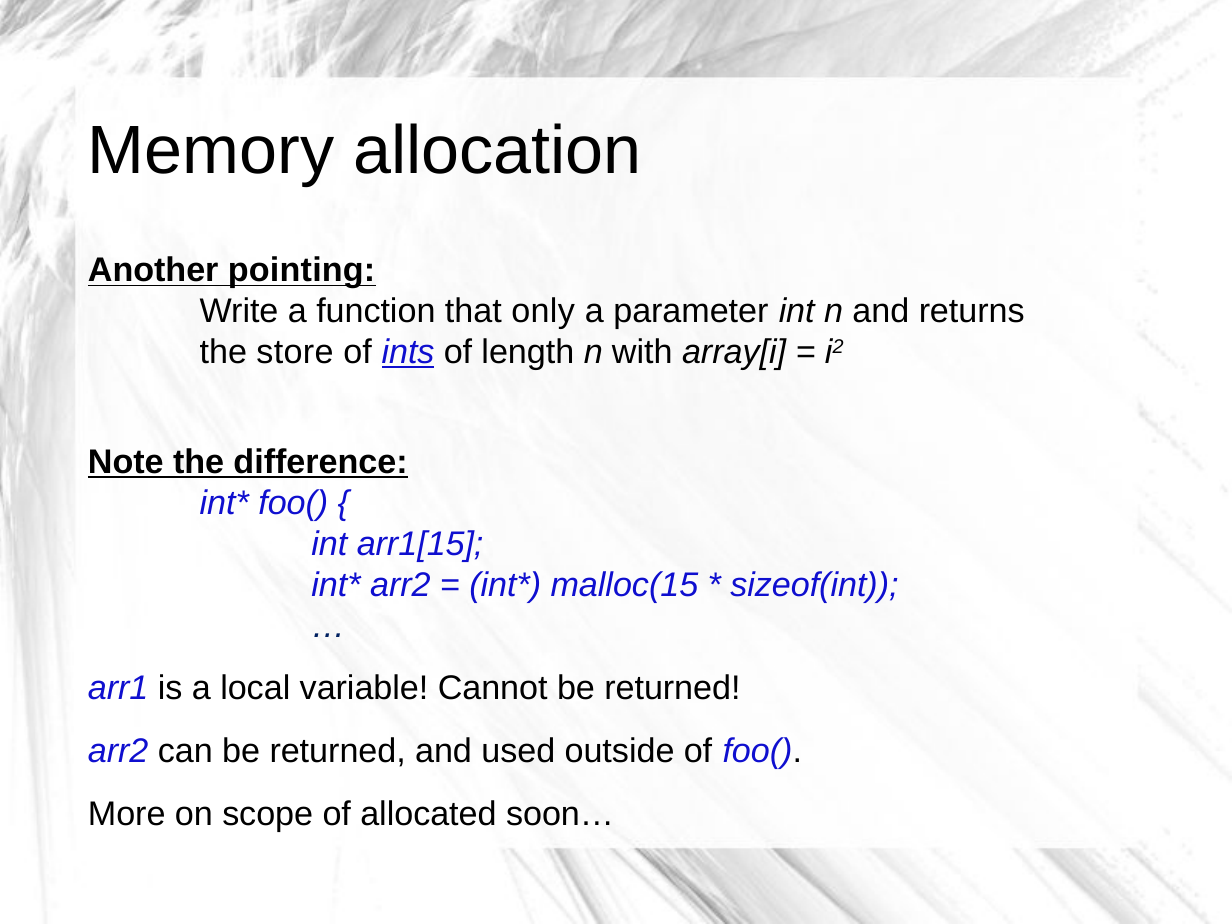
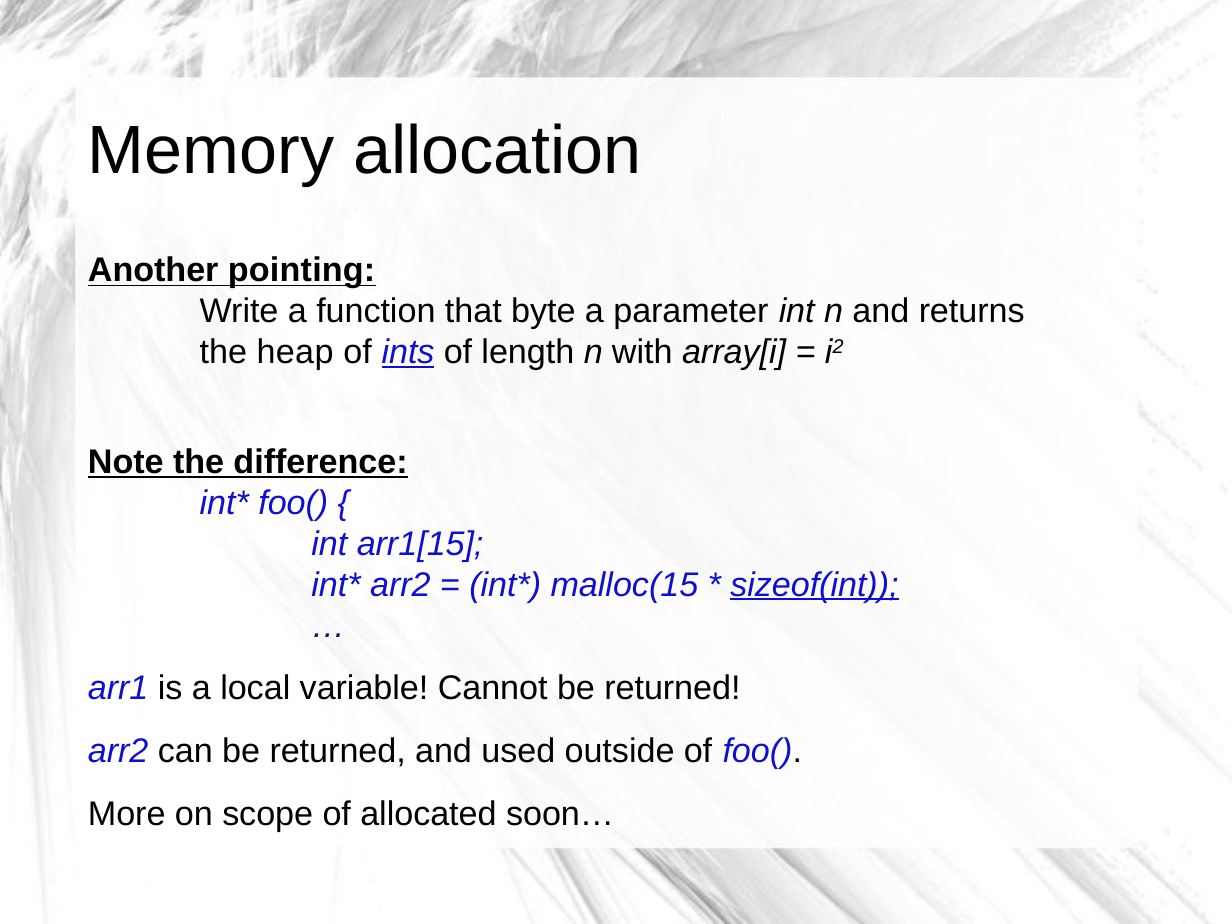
only: only -> byte (543, 311)
store: store -> heap (295, 352)
sizeof(int underline: none -> present (814, 585)
